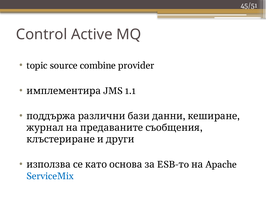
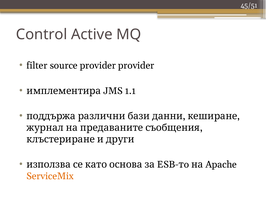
topic: topic -> filter (37, 65)
source combine: combine -> provider (98, 65)
ServiceMix colour: blue -> orange (50, 176)
